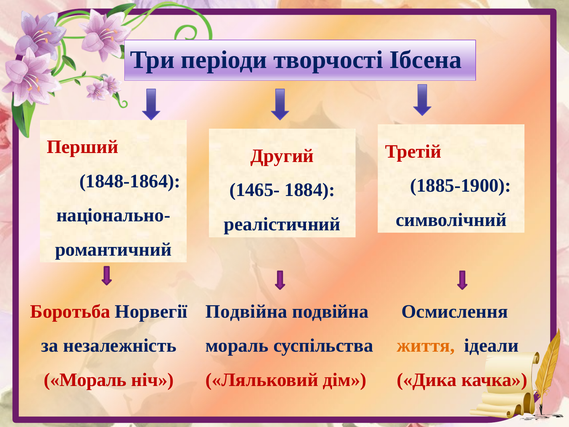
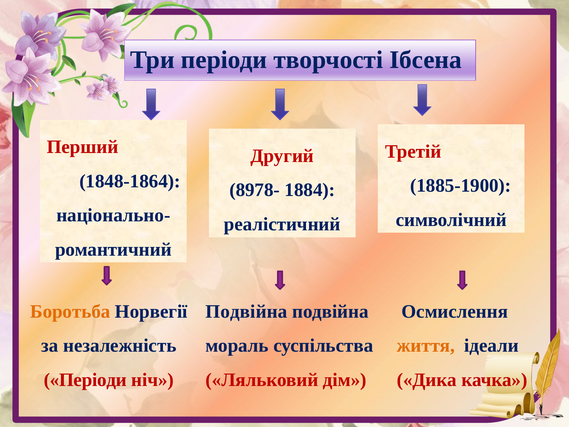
1465-: 1465- -> 8978- (255, 190)
Боротьба colour: red -> orange (70, 311)
Мораль: Мораль -> Періоди (85, 380)
